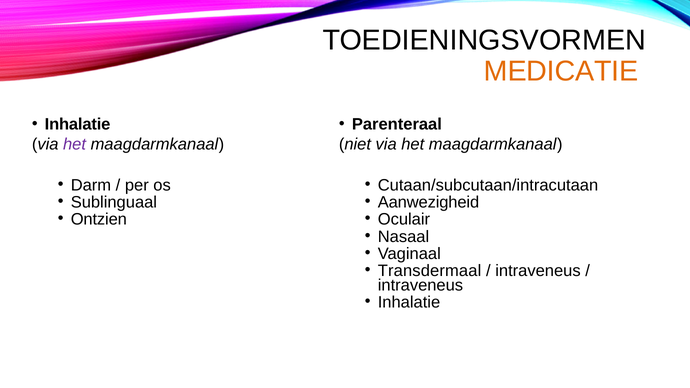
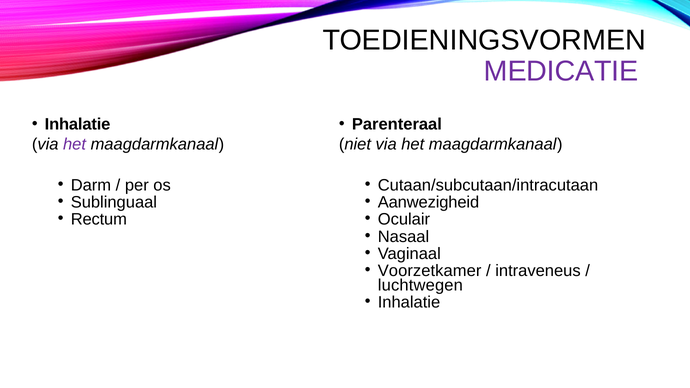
MEDICATIE colour: orange -> purple (561, 71)
Ontzien: Ontzien -> Rectum (99, 220)
Transdermaal: Transdermaal -> Voorzetkamer (430, 271)
intraveneus: intraveneus -> luchtwegen (420, 285)
